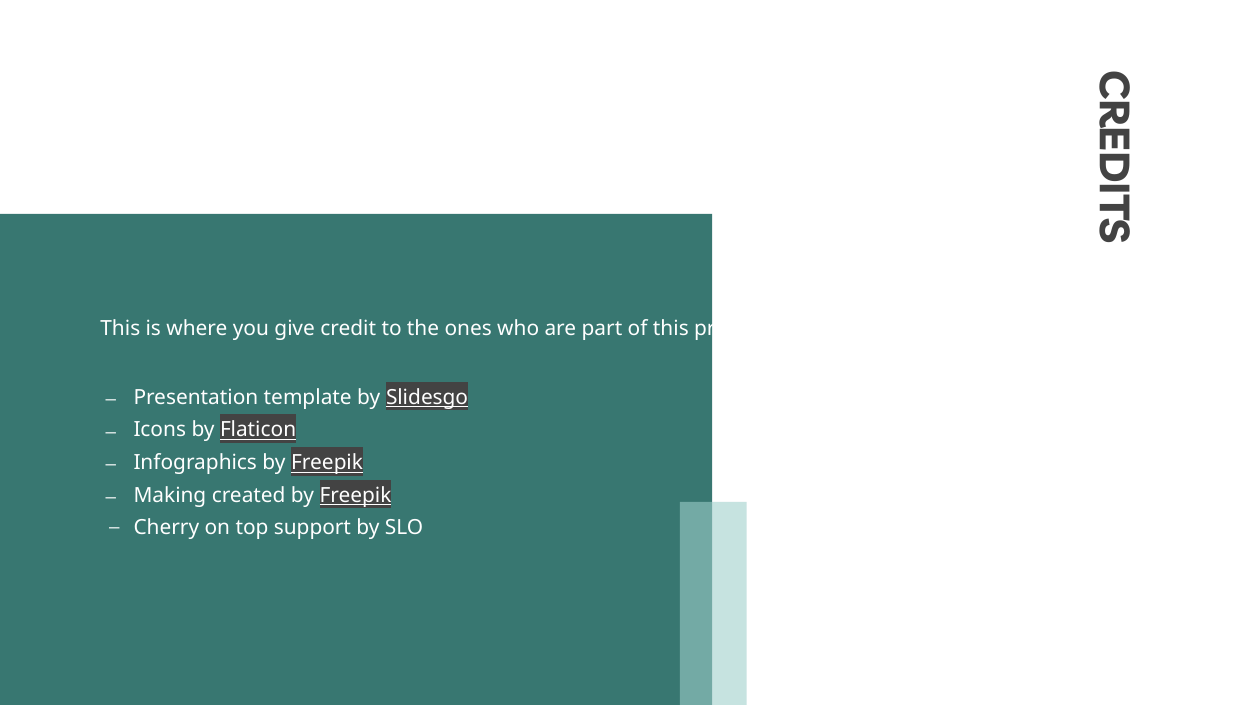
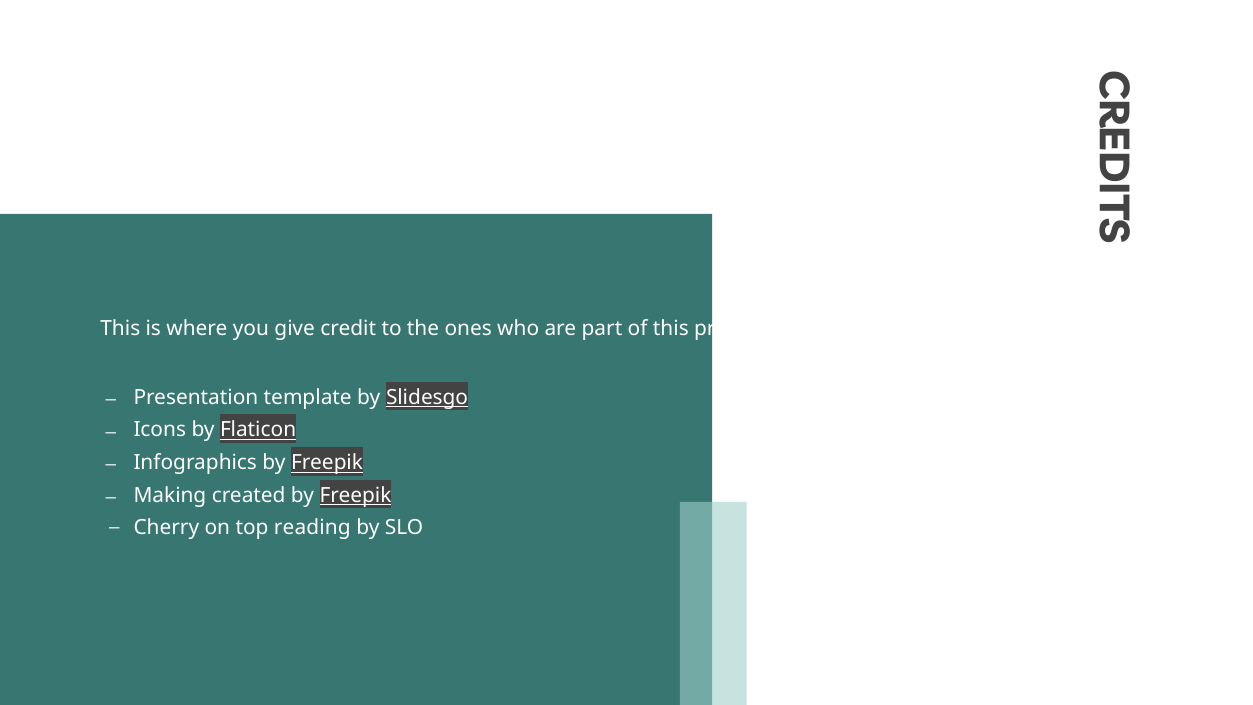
support: support -> reading (312, 527)
